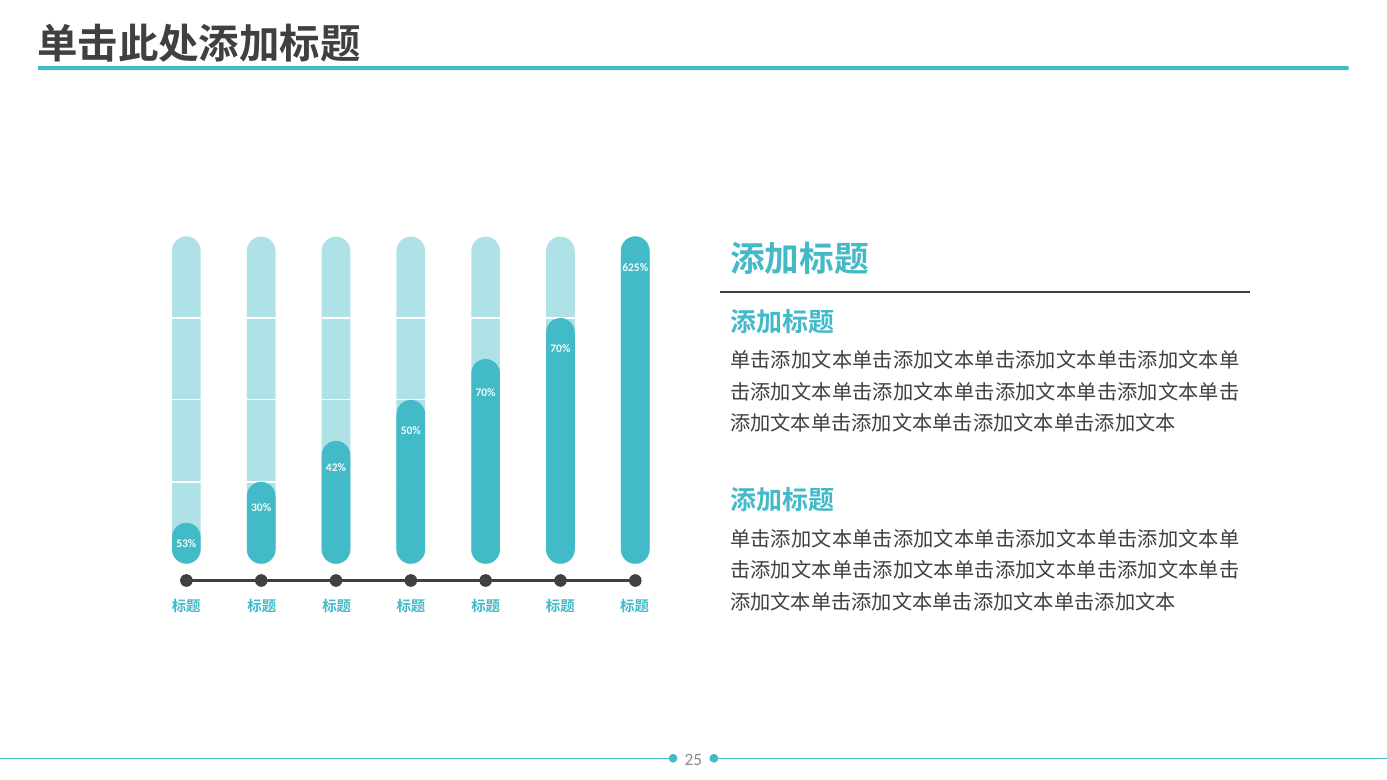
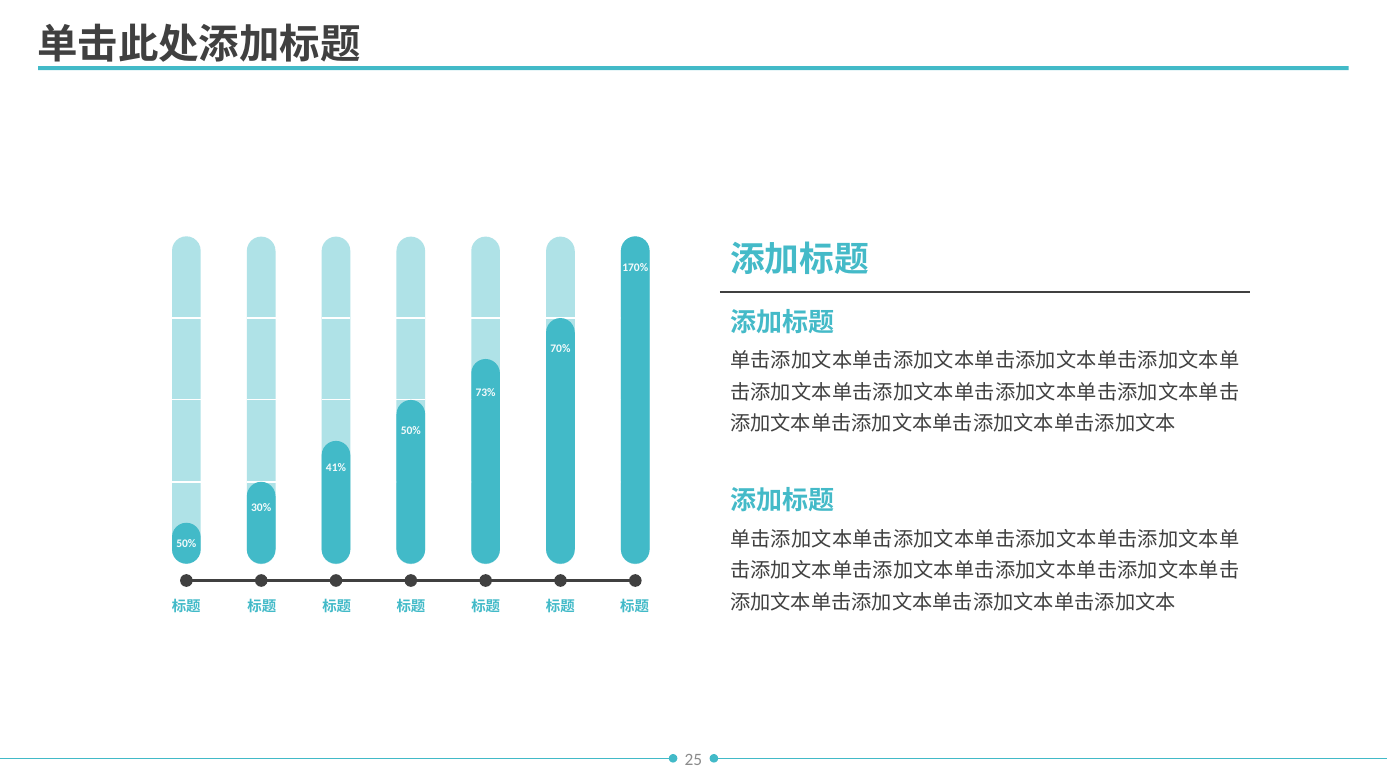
625%: 625% -> 170% (635, 268)
70%: 70% -> 73% (486, 393)
42%: 42% -> 41% (336, 468)
53%: 53% -> 50% (186, 544)
